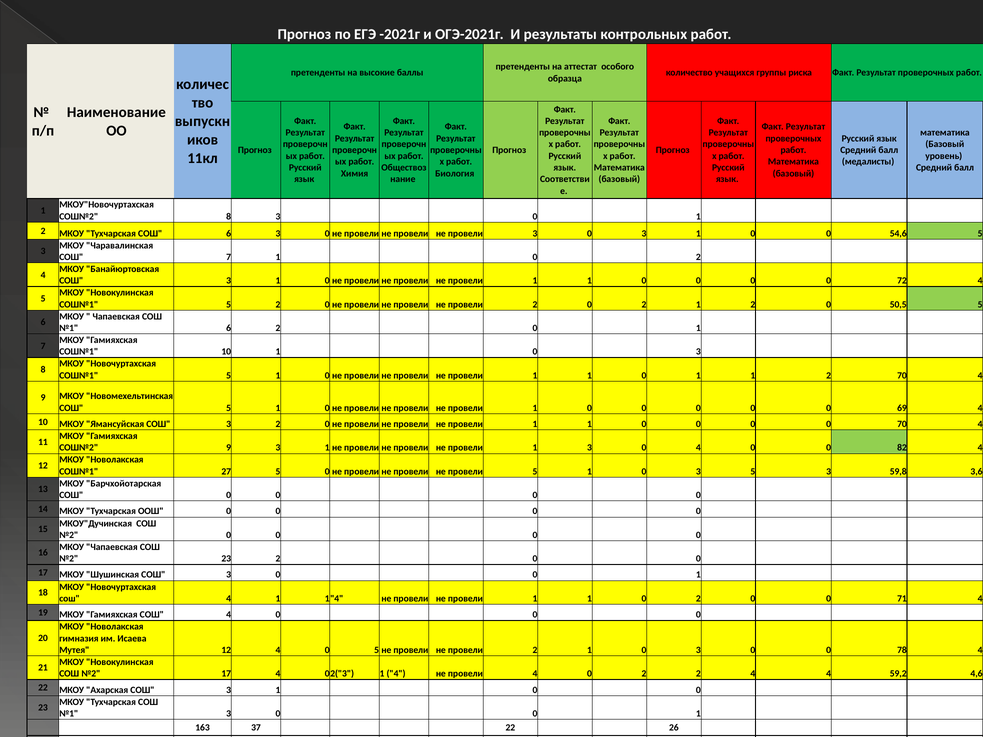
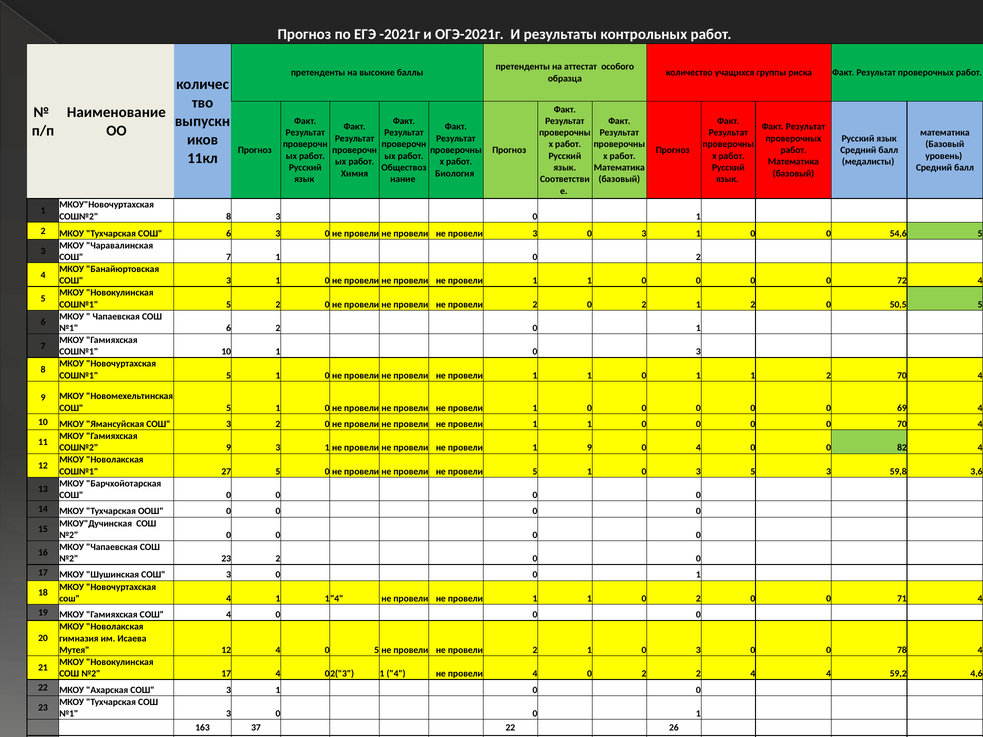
1 3: 3 -> 9 (589, 448)
